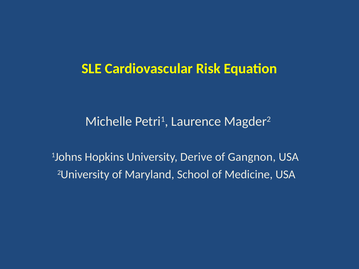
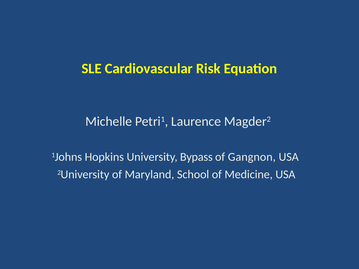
Derive: Derive -> Bypass (196, 157)
